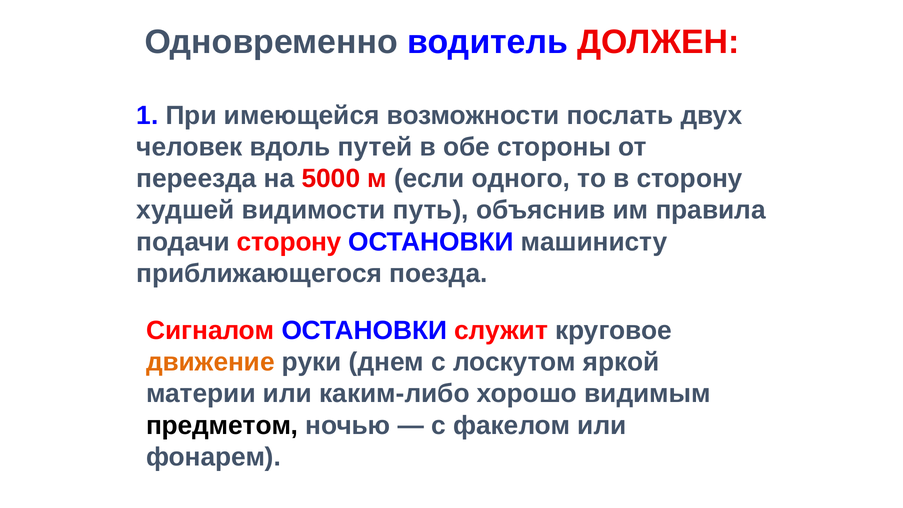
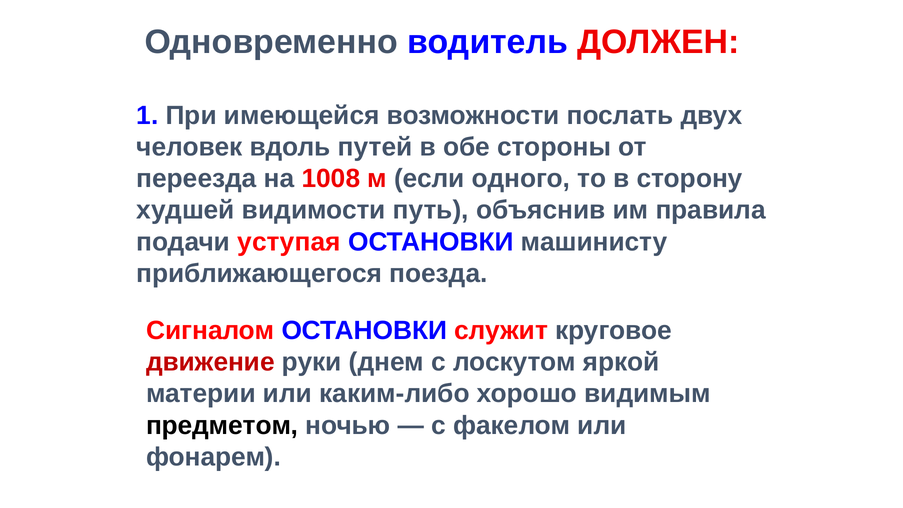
5000: 5000 -> 1008 (331, 179)
подачи сторону: сторону -> уступая (289, 242)
движение colour: orange -> red (210, 362)
